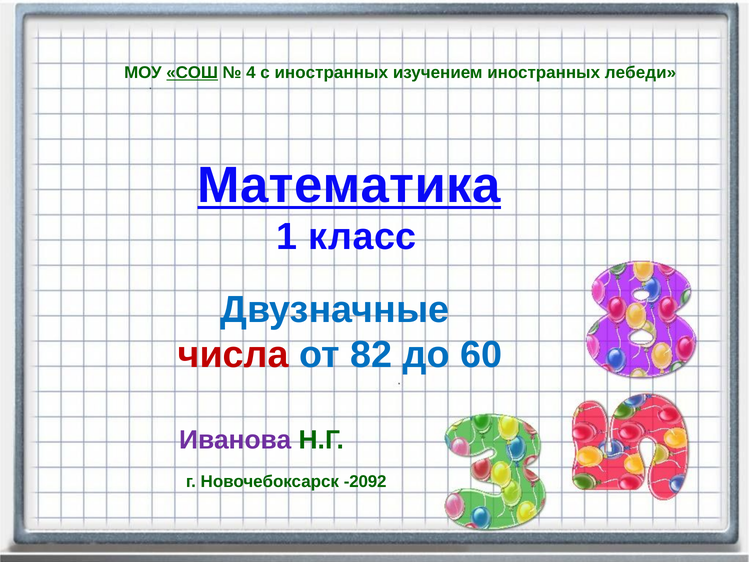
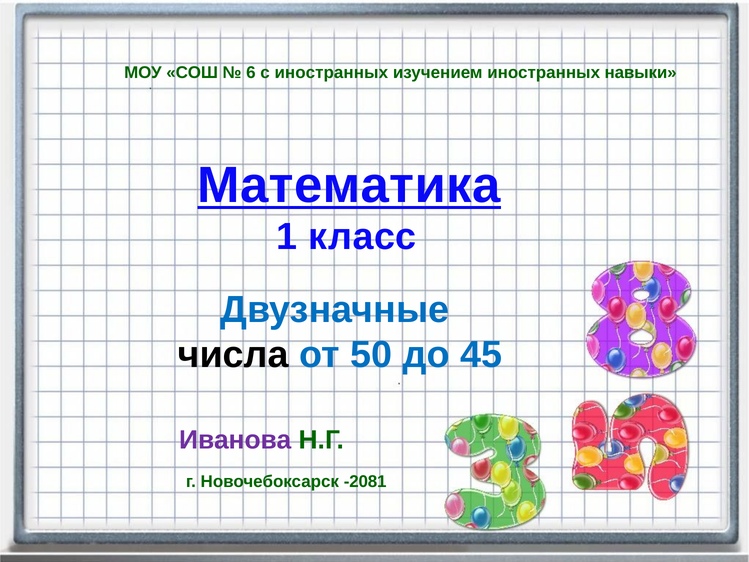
СОШ underline: present -> none (192, 73)
4: 4 -> 6 (251, 73)
лебеди: лебеди -> навыки (641, 73)
числа colour: red -> black (233, 355)
82: 82 -> 50 (371, 355)
60: 60 -> 45 (481, 355)
-2092: -2092 -> -2081 (365, 481)
